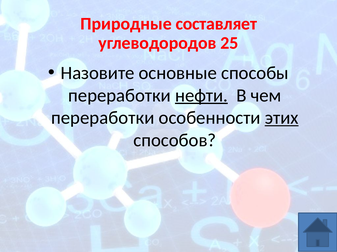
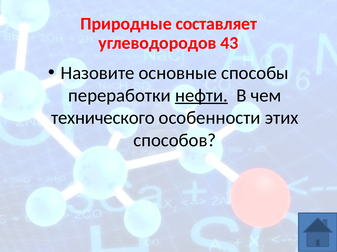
25: 25 -> 43 (229, 43)
переработки: переработки -> технического (103, 118)
этих underline: present -> none (282, 118)
